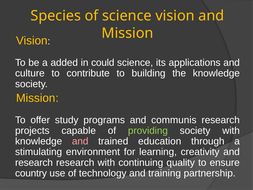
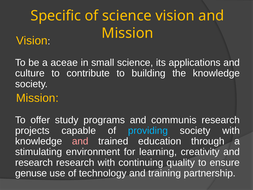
Species: Species -> Specific (56, 16)
added: added -> aceae (64, 63)
could: could -> small (103, 63)
providing colour: light green -> light blue (148, 130)
country: country -> genuse (31, 173)
